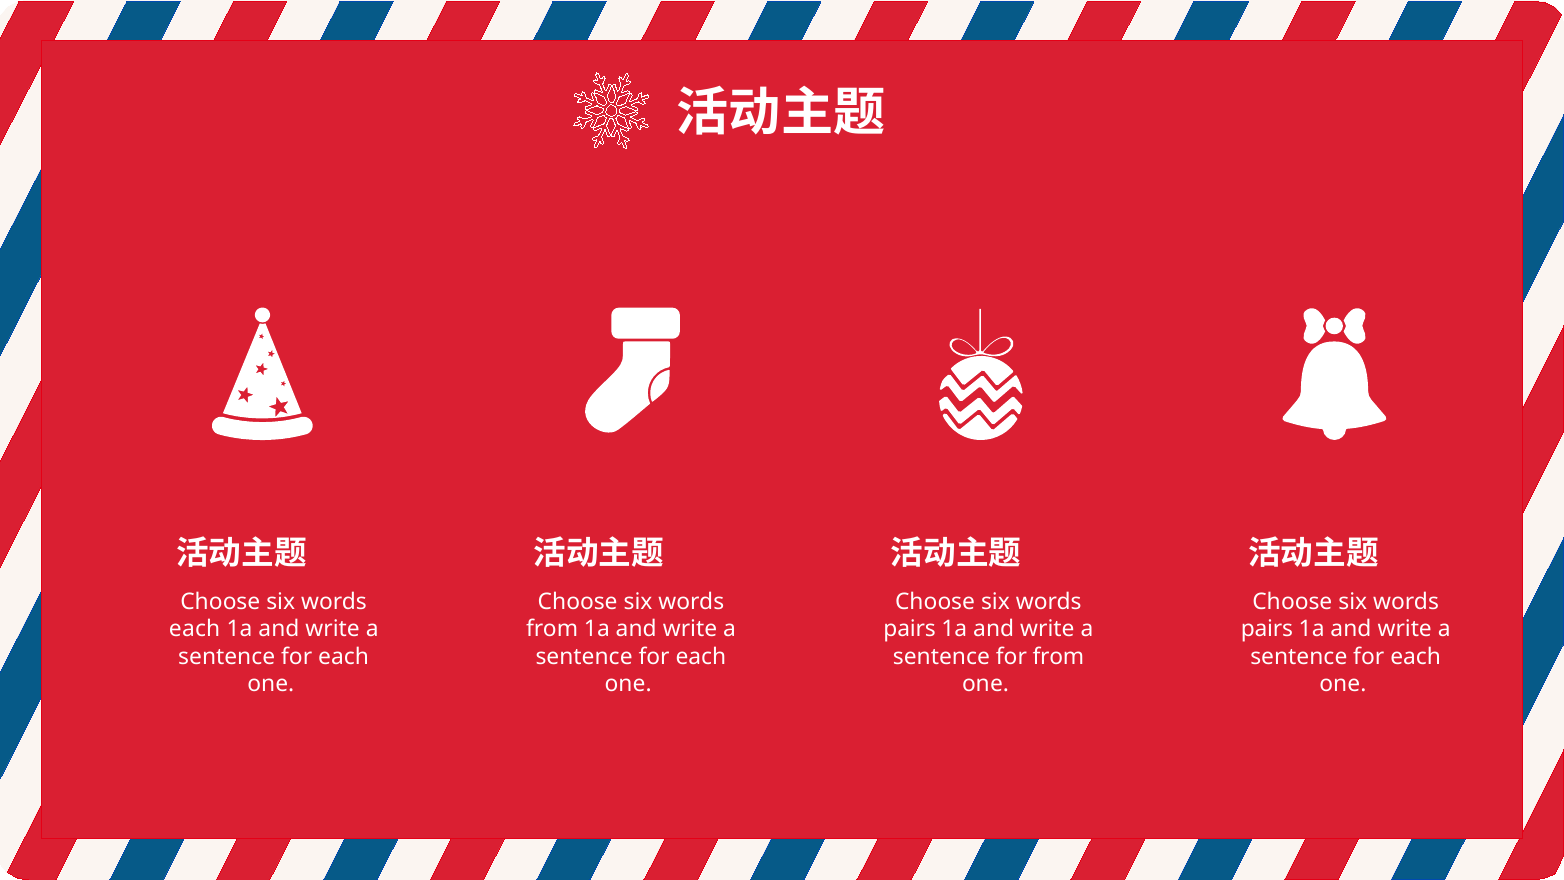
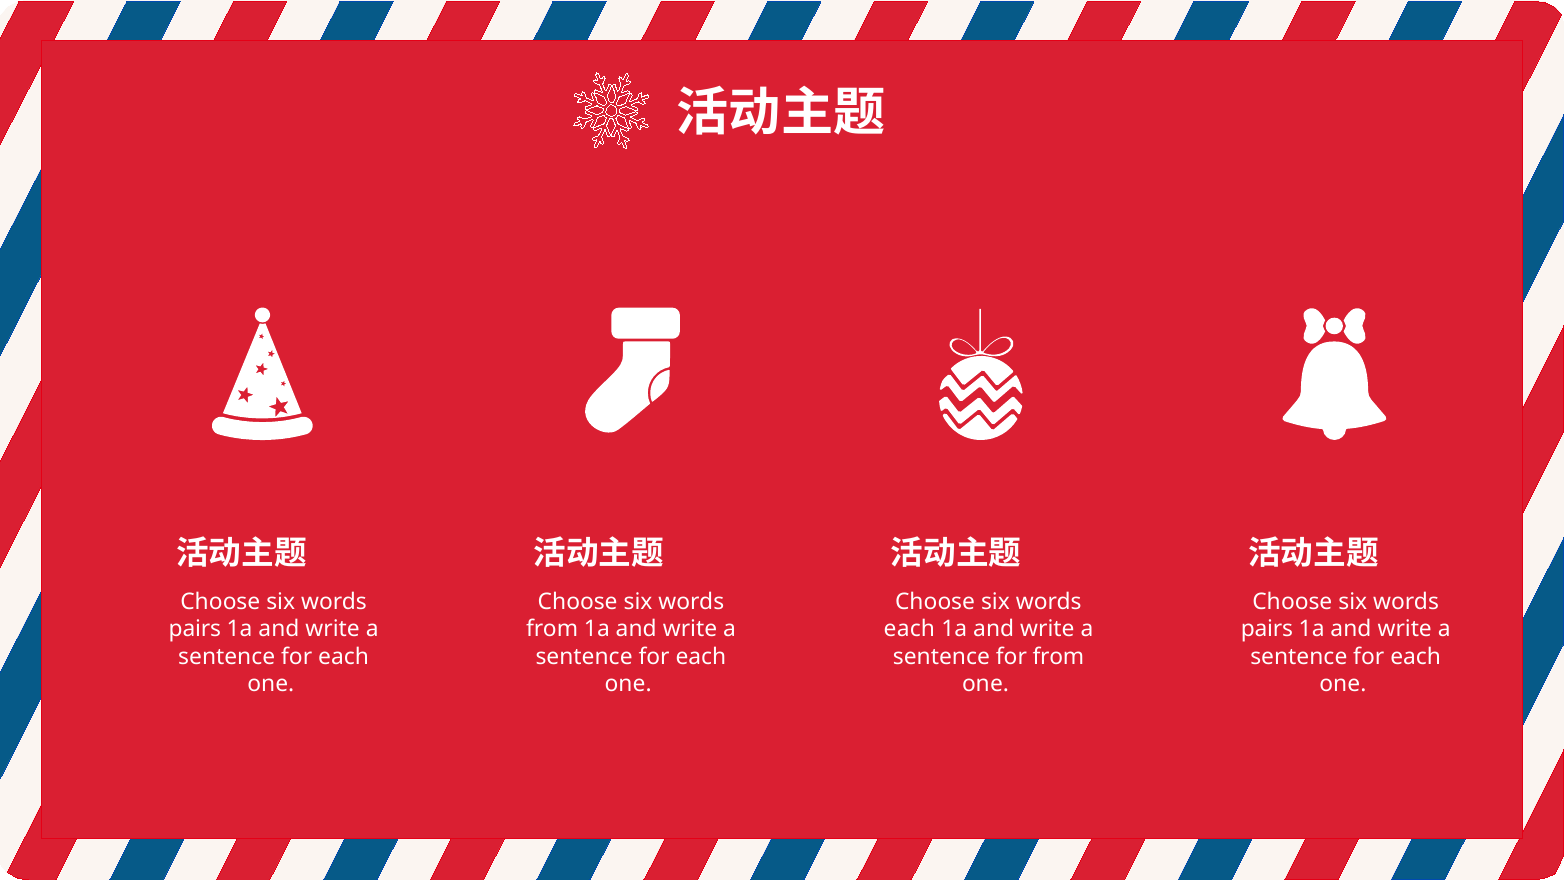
each: each -> pairs (195, 629)
pairs: pairs -> each (909, 629)
